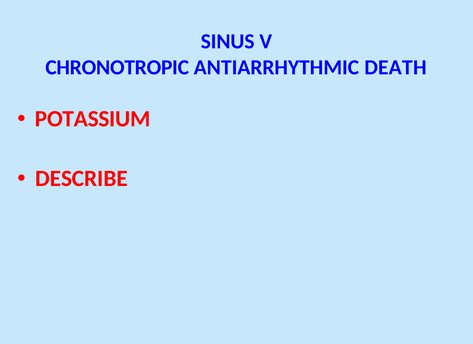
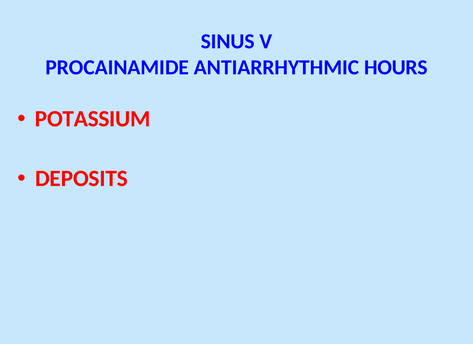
CHRONOTROPIC: CHRONOTROPIC -> PROCAINAMIDE (117, 67)
DEATH: DEATH -> HOURS (396, 67)
DESCRIBE: DESCRIBE -> DEPOSITS (82, 179)
